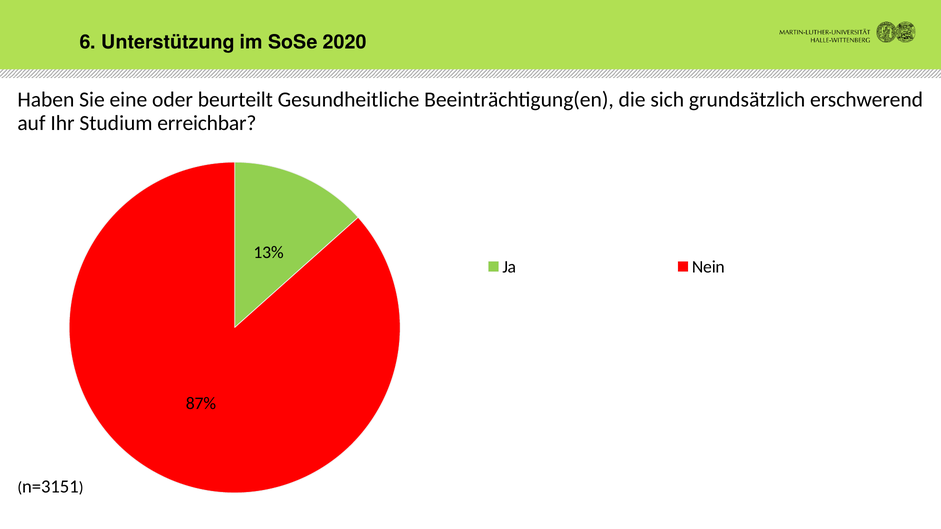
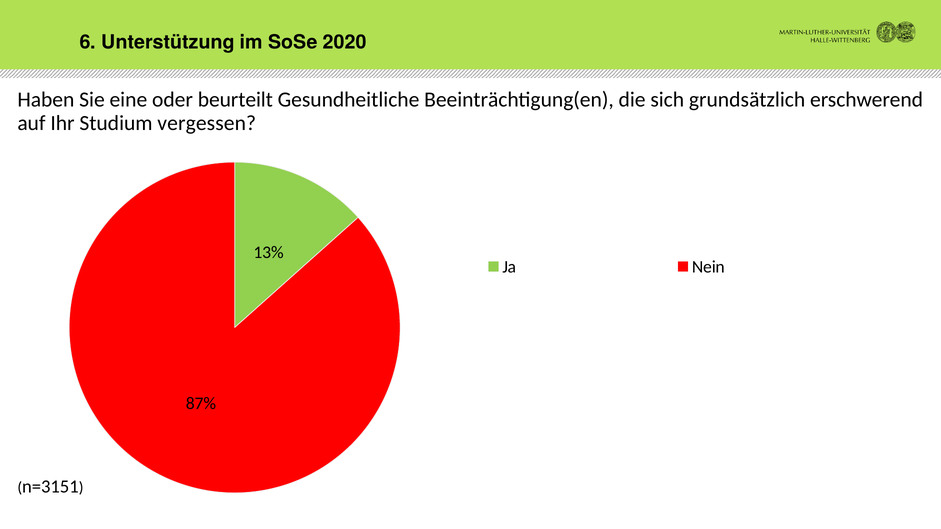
erreichbar: erreichbar -> vergessen (207, 123)
